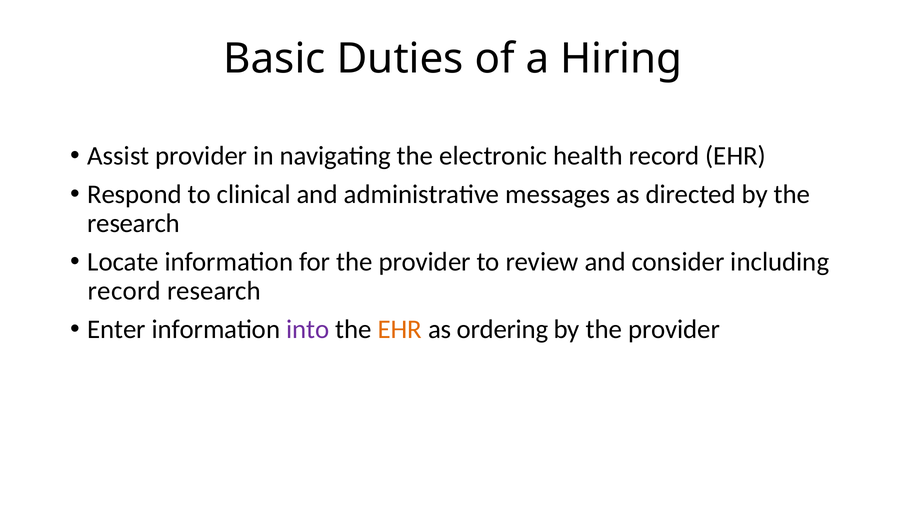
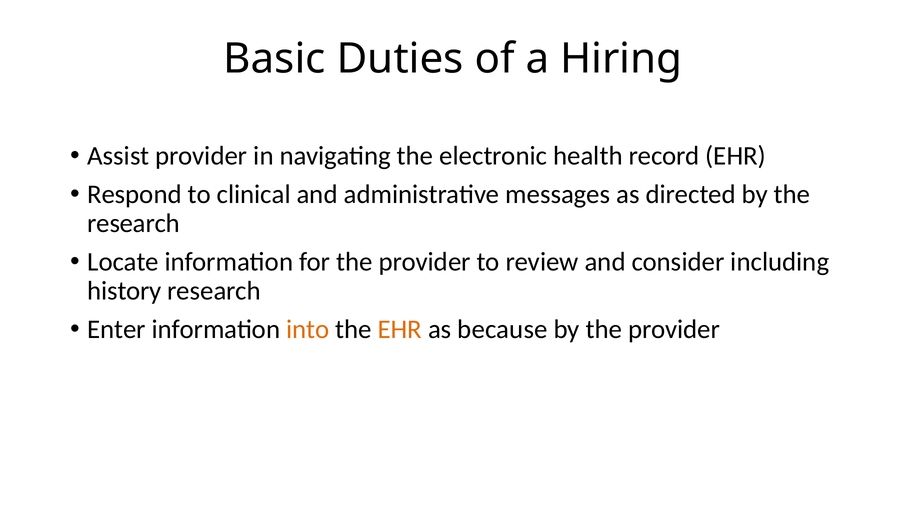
record: record -> history (125, 291)
into colour: purple -> orange (308, 330)
ordering: ordering -> because (502, 330)
